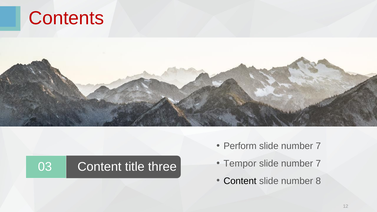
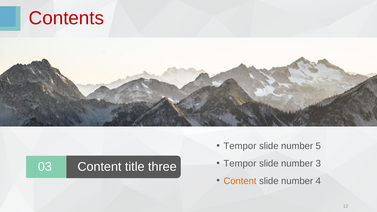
Perform: Perform -> Tempor (240, 146)
7: 7 -> 5 (318, 146)
7: 7 -> 3 (318, 163)
Content colour: black -> orange (240, 181)
8: 8 -> 4 (318, 181)
